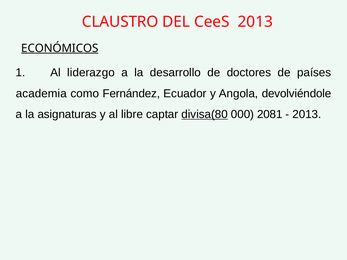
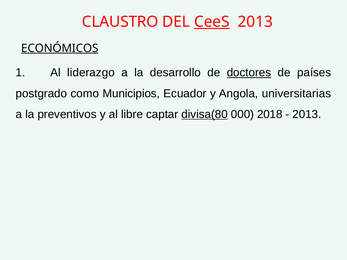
CeeS underline: none -> present (212, 22)
doctores underline: none -> present (249, 73)
academia: academia -> postgrado (41, 94)
Fernández: Fernández -> Municipios (131, 94)
devolviéndole: devolviéndole -> universitarias (296, 94)
asignaturas: asignaturas -> preventivos (67, 114)
2081: 2081 -> 2018 (270, 114)
